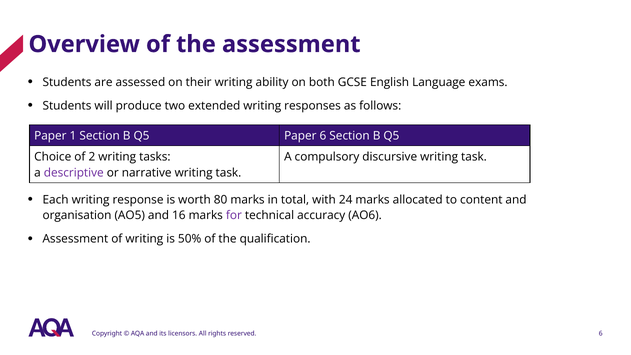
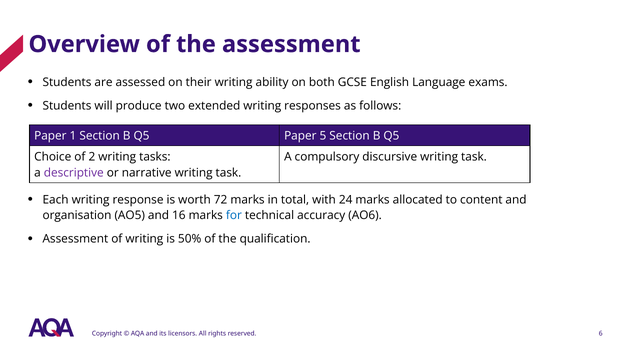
Paper 6: 6 -> 5 (323, 136)
80: 80 -> 72 (221, 200)
for colour: purple -> blue (234, 215)
